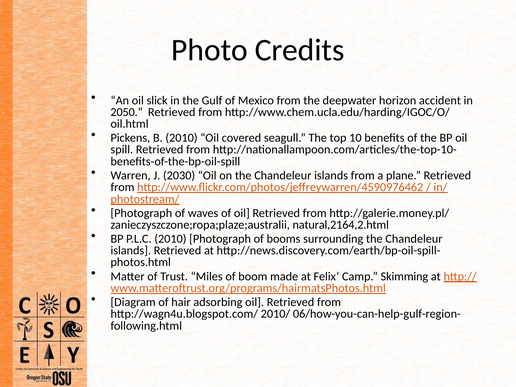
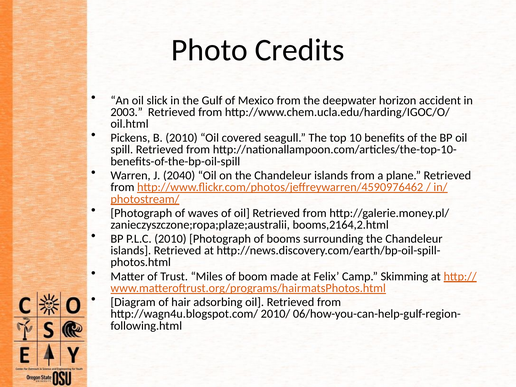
2050: 2050 -> 2003 (127, 112)
2030: 2030 -> 2040 (179, 175)
natural,2164,2.html: natural,2164,2.html -> booms,2164,2.html (341, 225)
